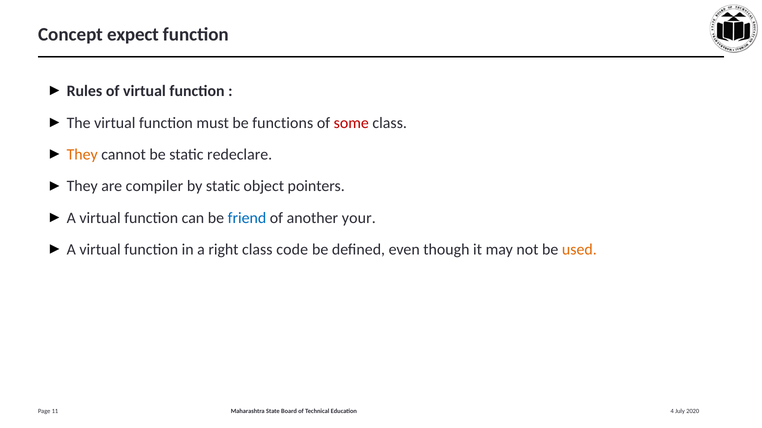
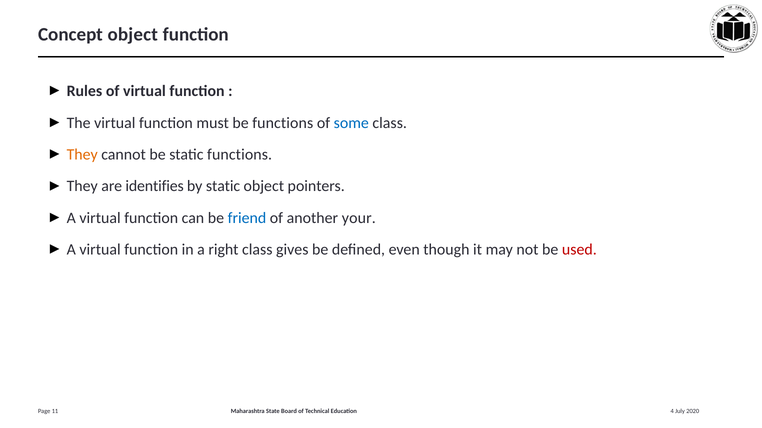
Concept expect: expect -> object (133, 34)
some colour: red -> blue (351, 123)
static redeclare: redeclare -> functions (240, 155)
compiler: compiler -> identifies (155, 186)
code: code -> gives (292, 250)
used colour: orange -> red (579, 250)
